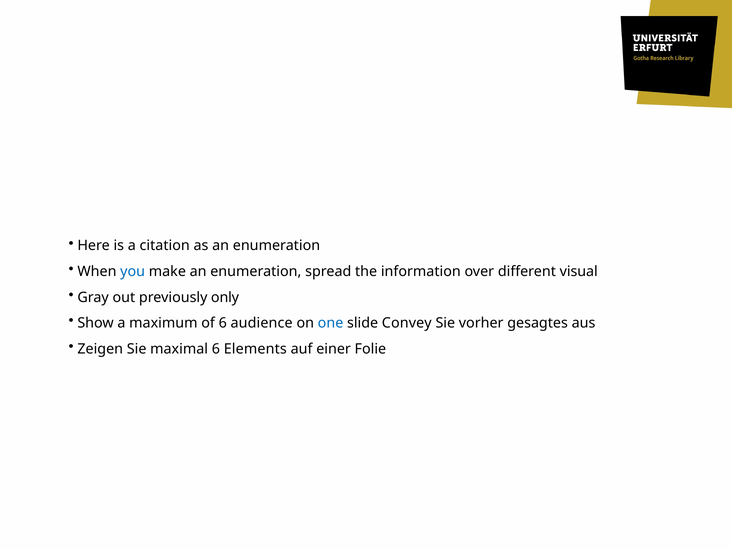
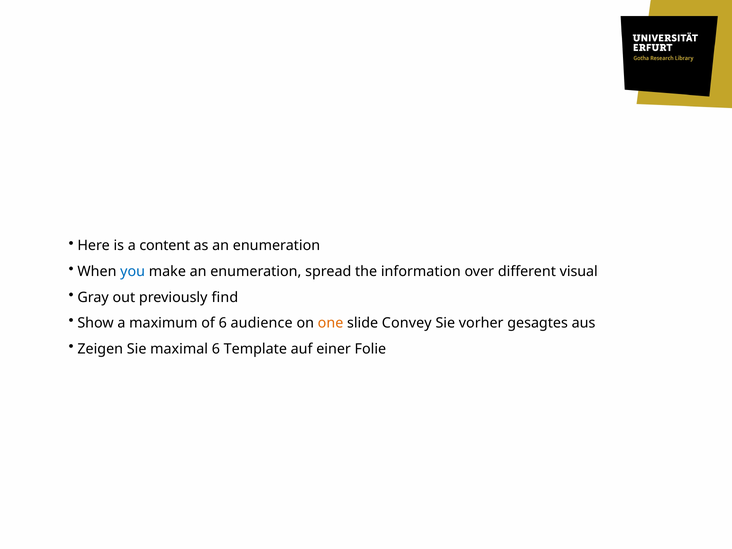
citation: citation -> content (165, 246)
only: only -> find (225, 297)
one colour: blue -> orange (331, 323)
Elements: Elements -> Template (255, 349)
